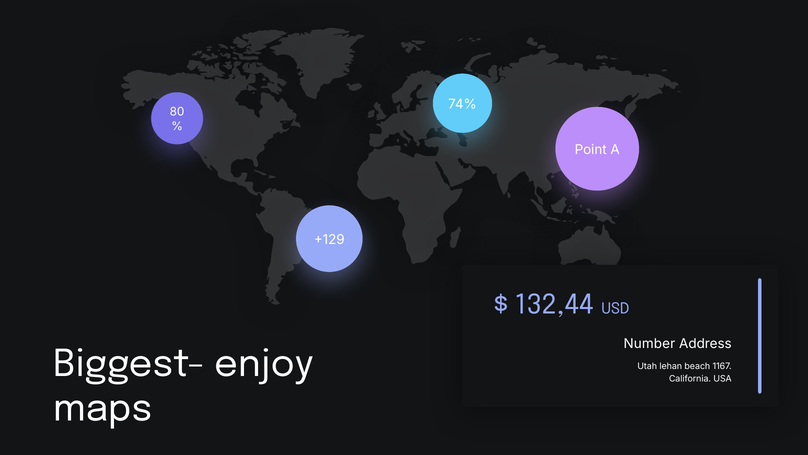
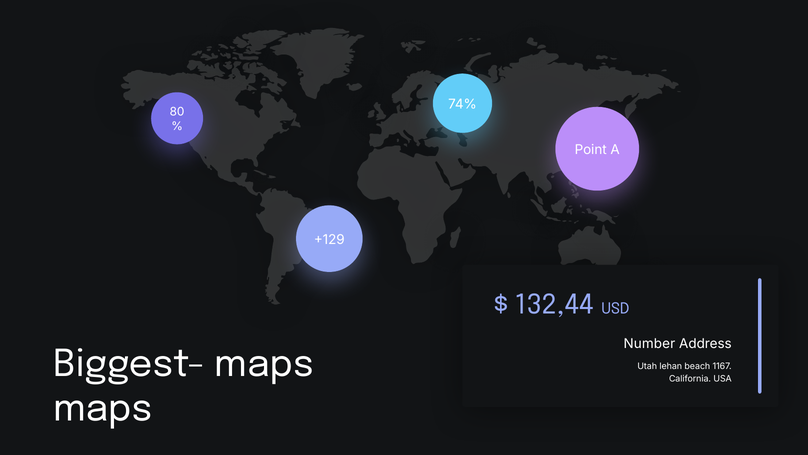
Biggest- enjoy: enjoy -> maps (264, 363)
